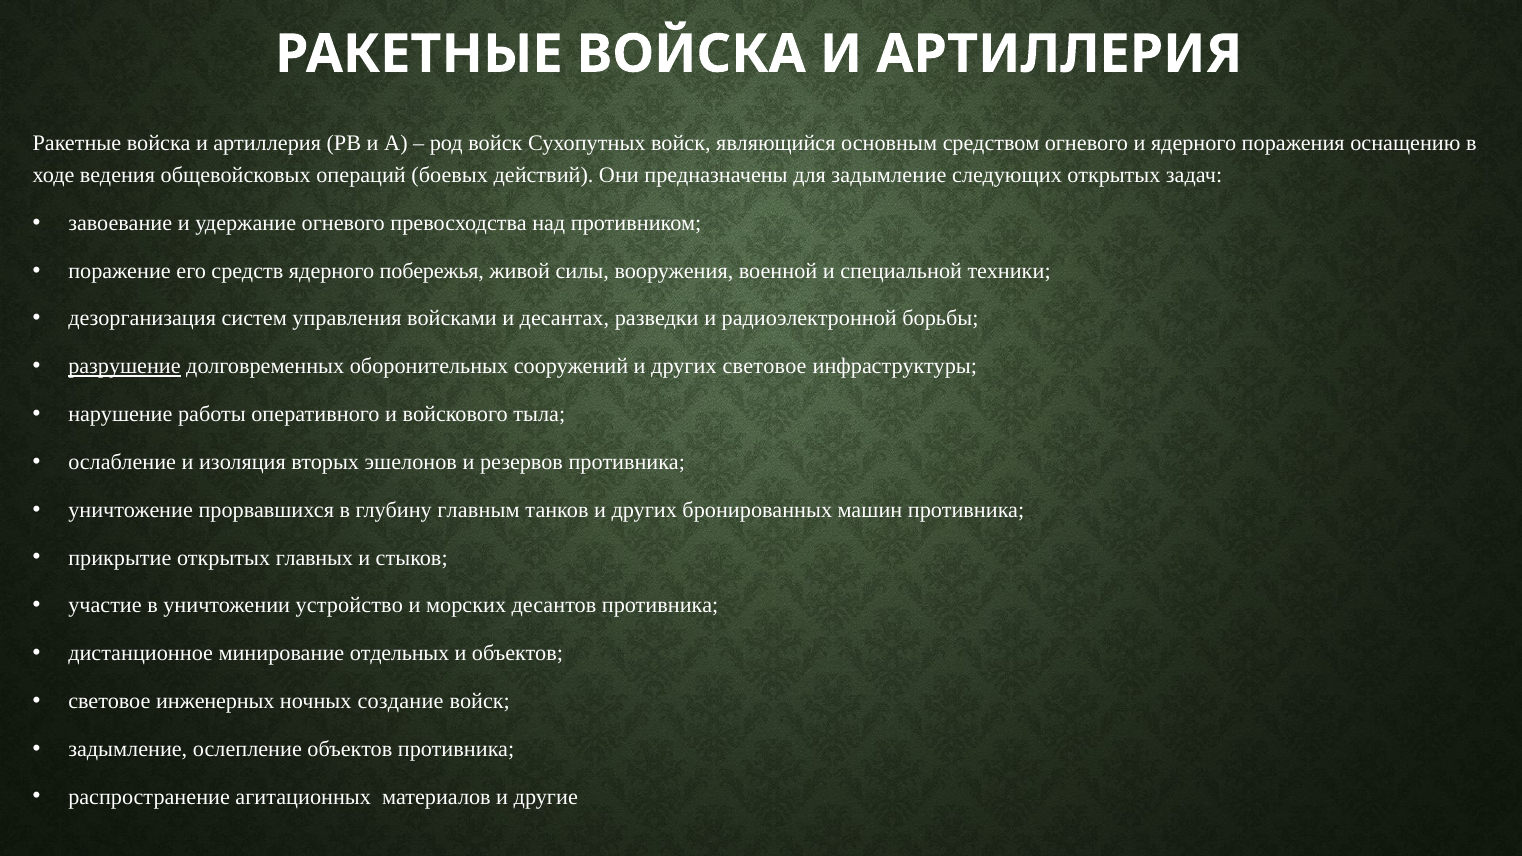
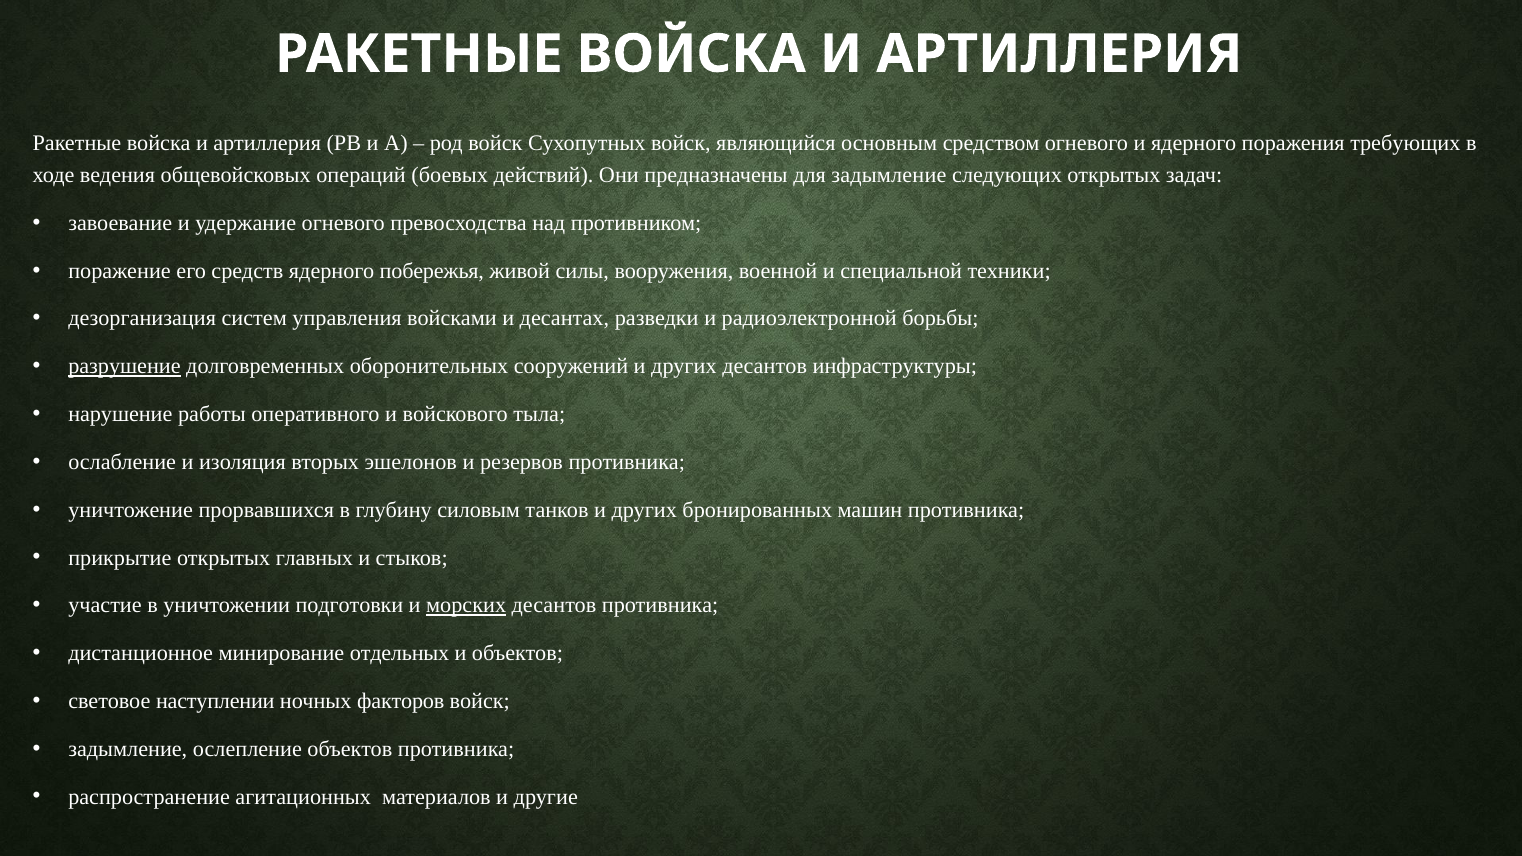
оснащению: оснащению -> требующих (1405, 143)
других световое: световое -> десантов (765, 367)
главным: главным -> силовым (479, 510)
устройство: устройство -> подготовки (349, 606)
морских underline: none -> present (466, 606)
инженерных: инженерных -> наступлении (215, 701)
создание: создание -> факторов (401, 701)
